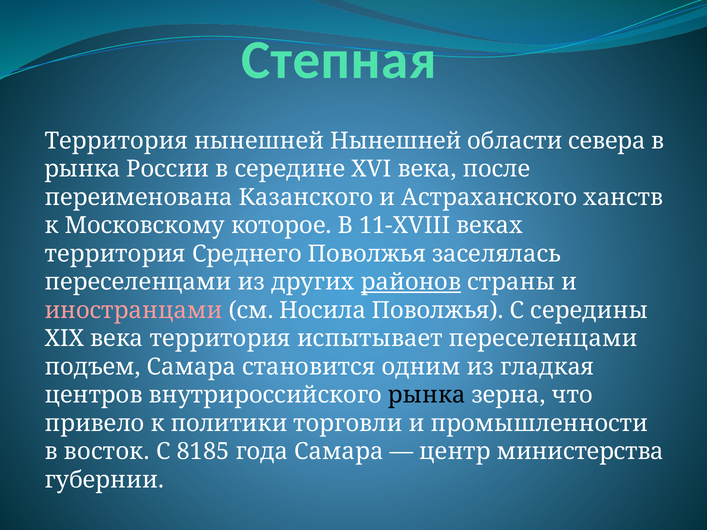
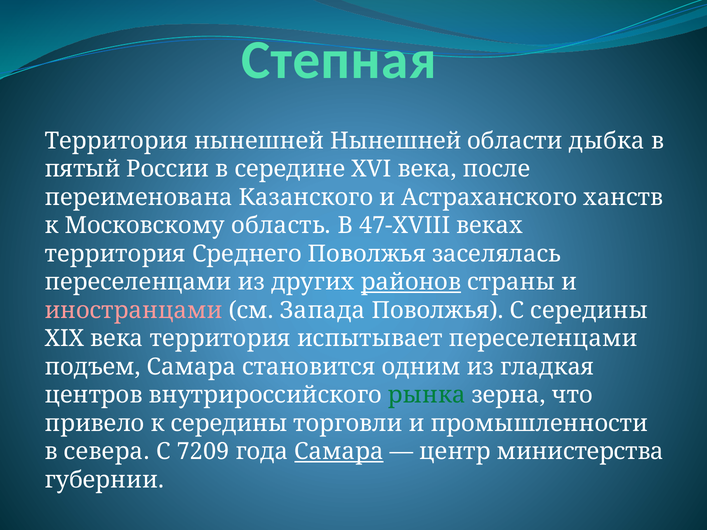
севера: севера -> дыбка (607, 141)
рынка: рынка -> пятый (82, 169)
которое: которое -> область (281, 226)
11-XVIII: 11-XVIII -> 47-XVIII (405, 226)
Носила: Носила -> Запада (322, 310)
рынка colour: black -> green (427, 395)
к политики: политики -> середины (229, 424)
восток: восток -> севера (107, 452)
8185: 8185 -> 7209 (203, 452)
Самара underline: none -> present (339, 452)
